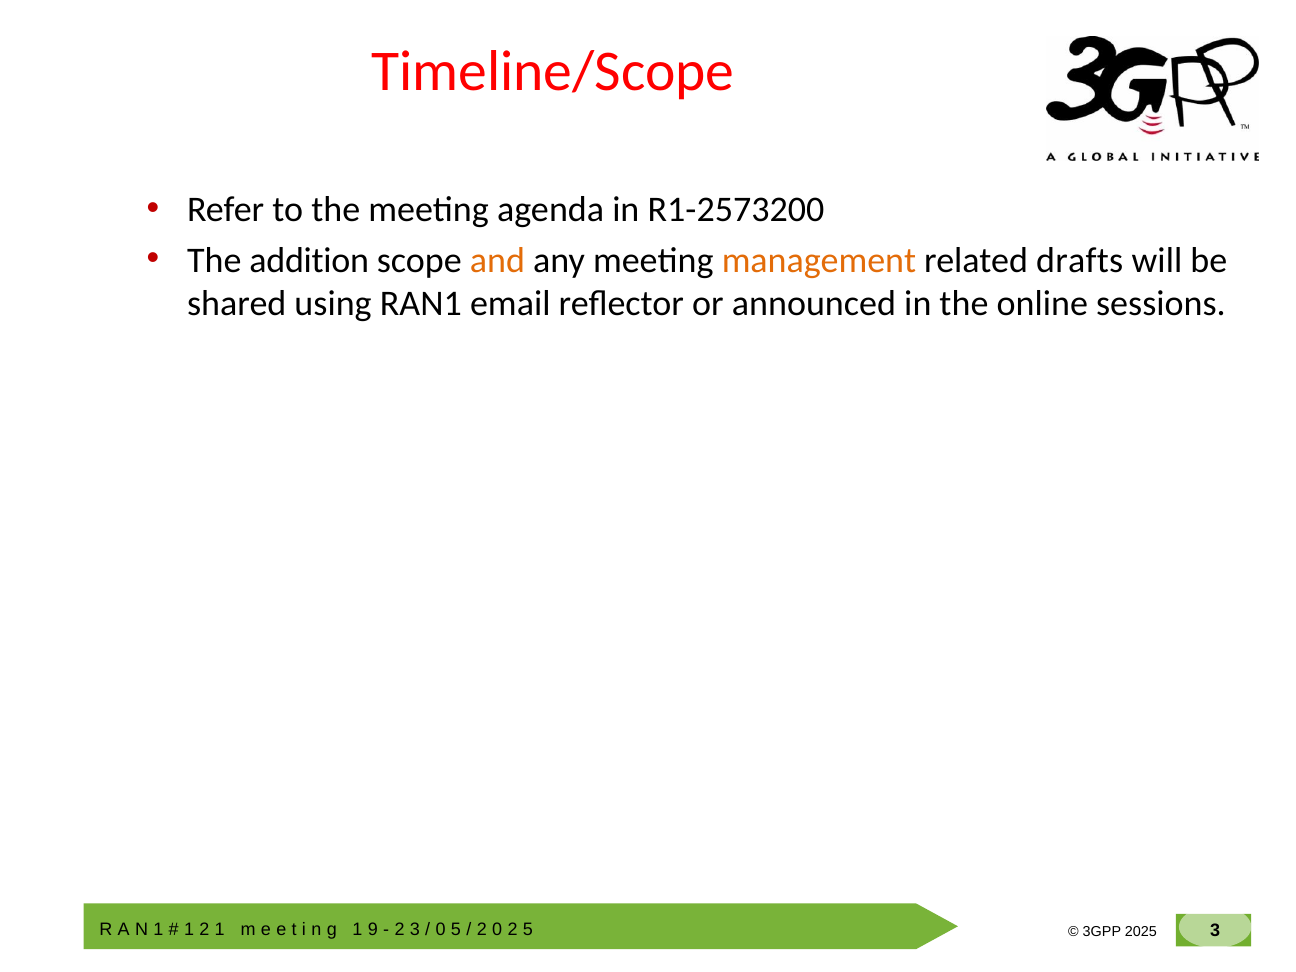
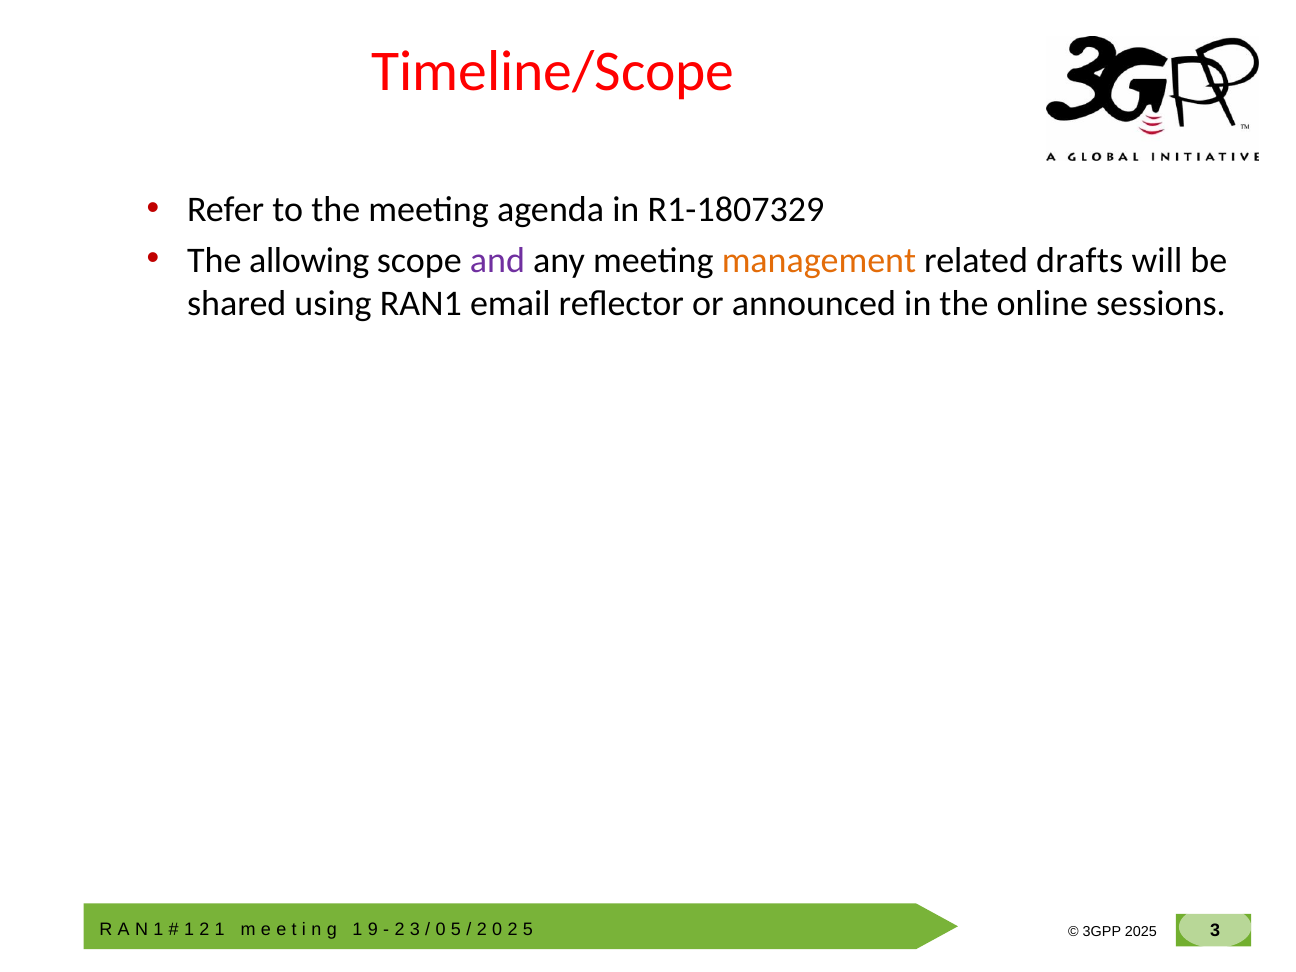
R1-2573200: R1-2573200 -> R1-1807329 (736, 210)
addition: addition -> allowing (309, 260)
and colour: orange -> purple (497, 260)
